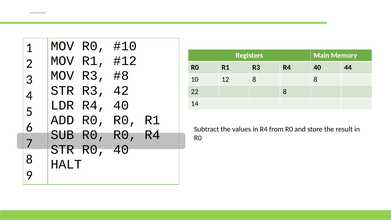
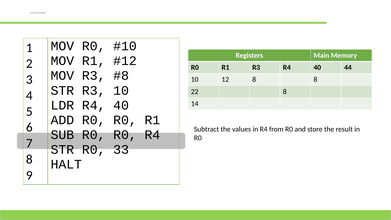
R3 42: 42 -> 10 (121, 90)
R0 40: 40 -> 33 (121, 150)
